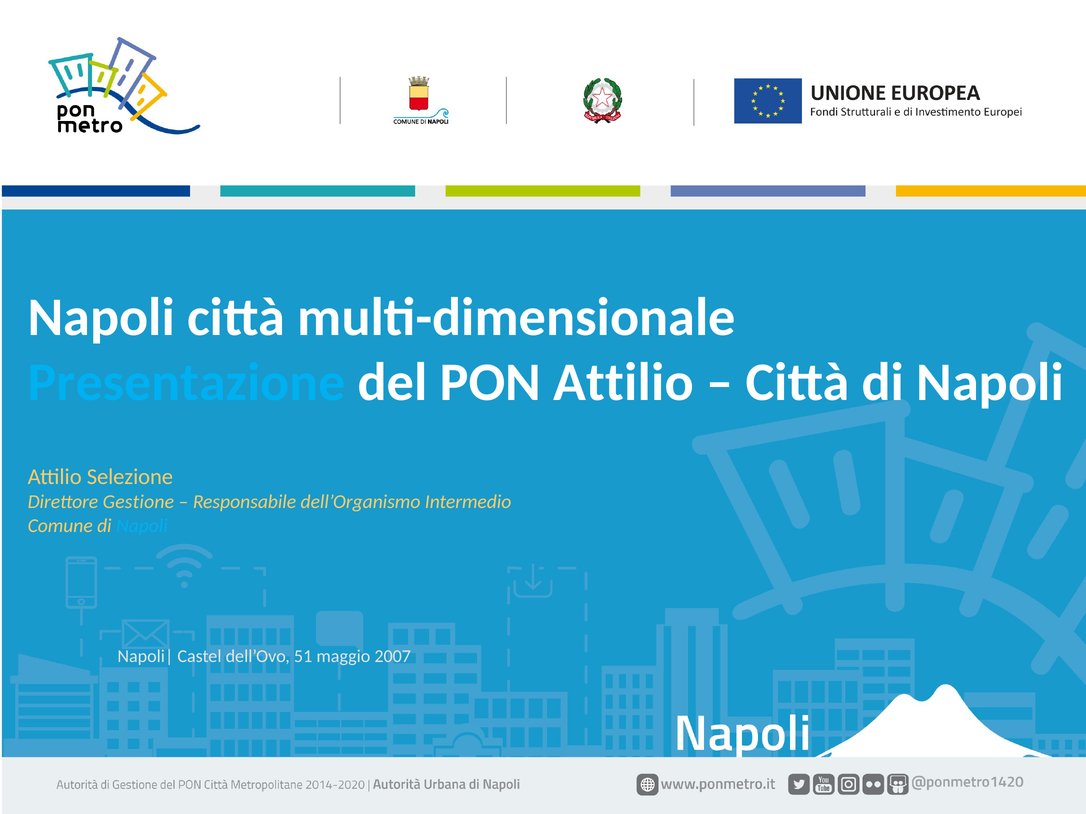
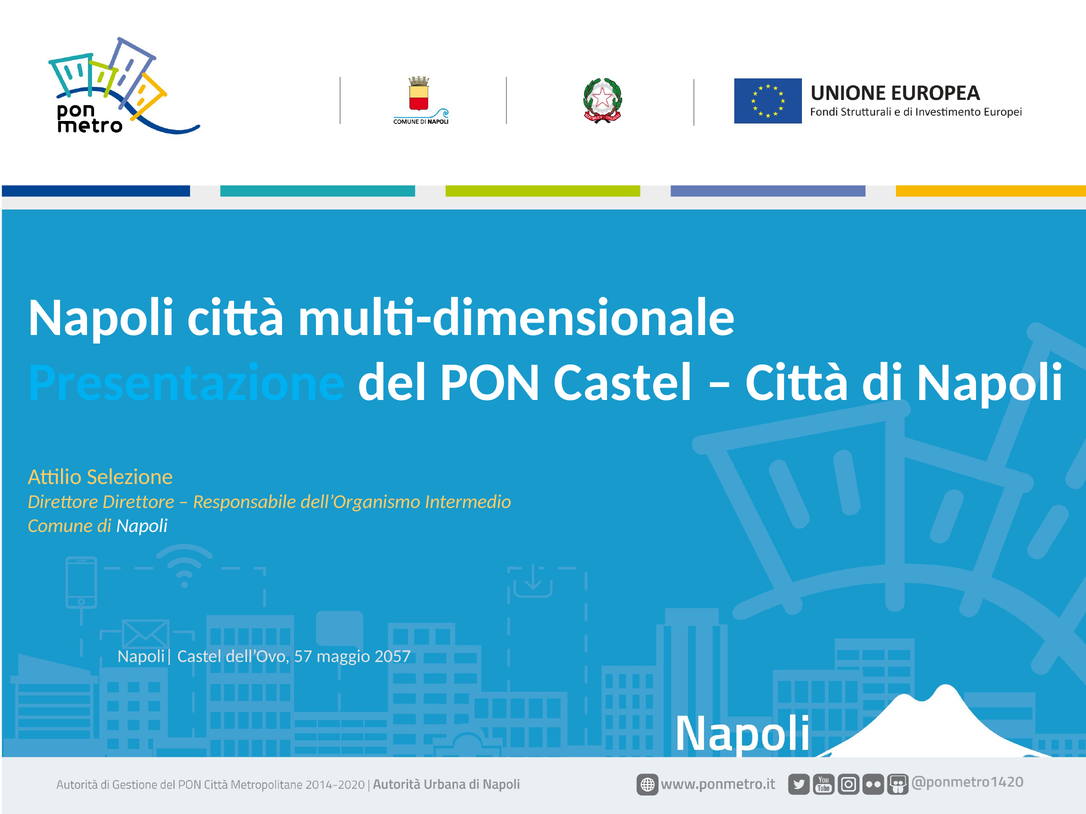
PON Attilio: Attilio -> Castel (623, 383)
Direttore Gestione: Gestione -> Direttore (139, 502)
Napoli colour: light blue -> white (142, 526)
51: 51 -> 57 (303, 657)
2007: 2007 -> 2057 (393, 657)
